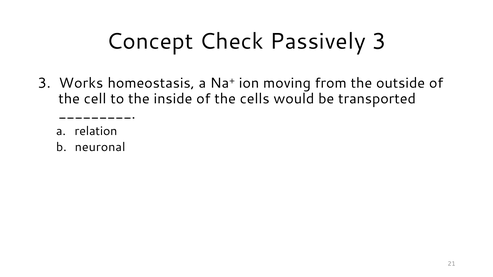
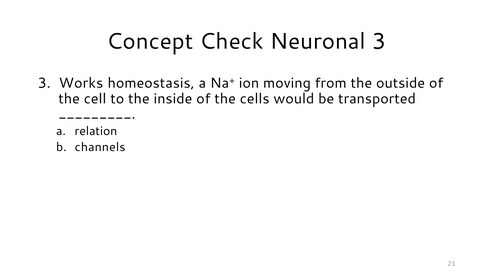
Passively: Passively -> Neuronal (318, 41)
neuronal: neuronal -> channels (100, 147)
